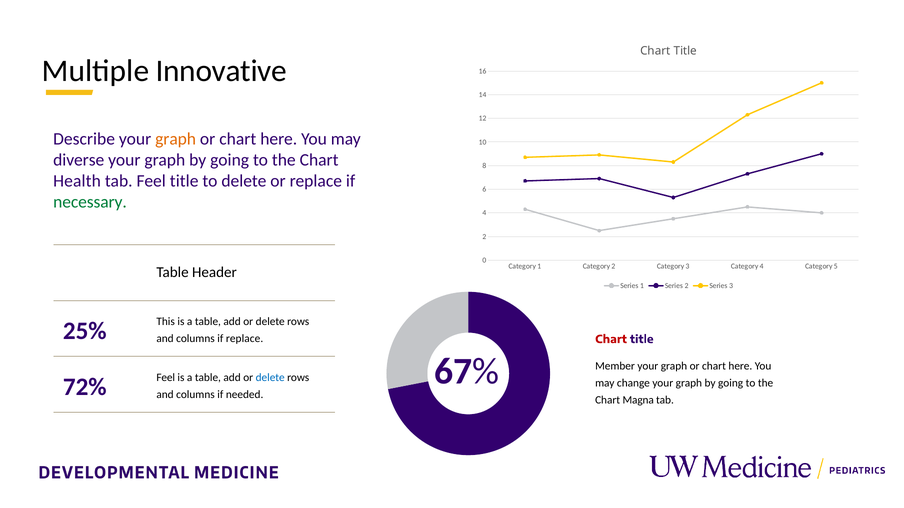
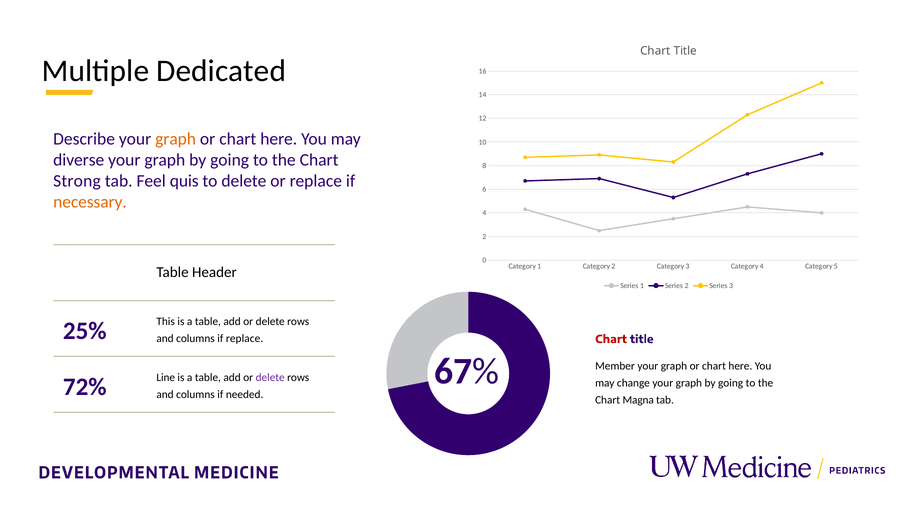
Innovative: Innovative -> Dedicated (221, 71)
Health: Health -> Strong (77, 181)
Feel title: title -> quis (184, 181)
necessary colour: green -> orange (90, 202)
72% Feel: Feel -> Line (166, 378)
delete colour: blue -> purple (270, 378)
